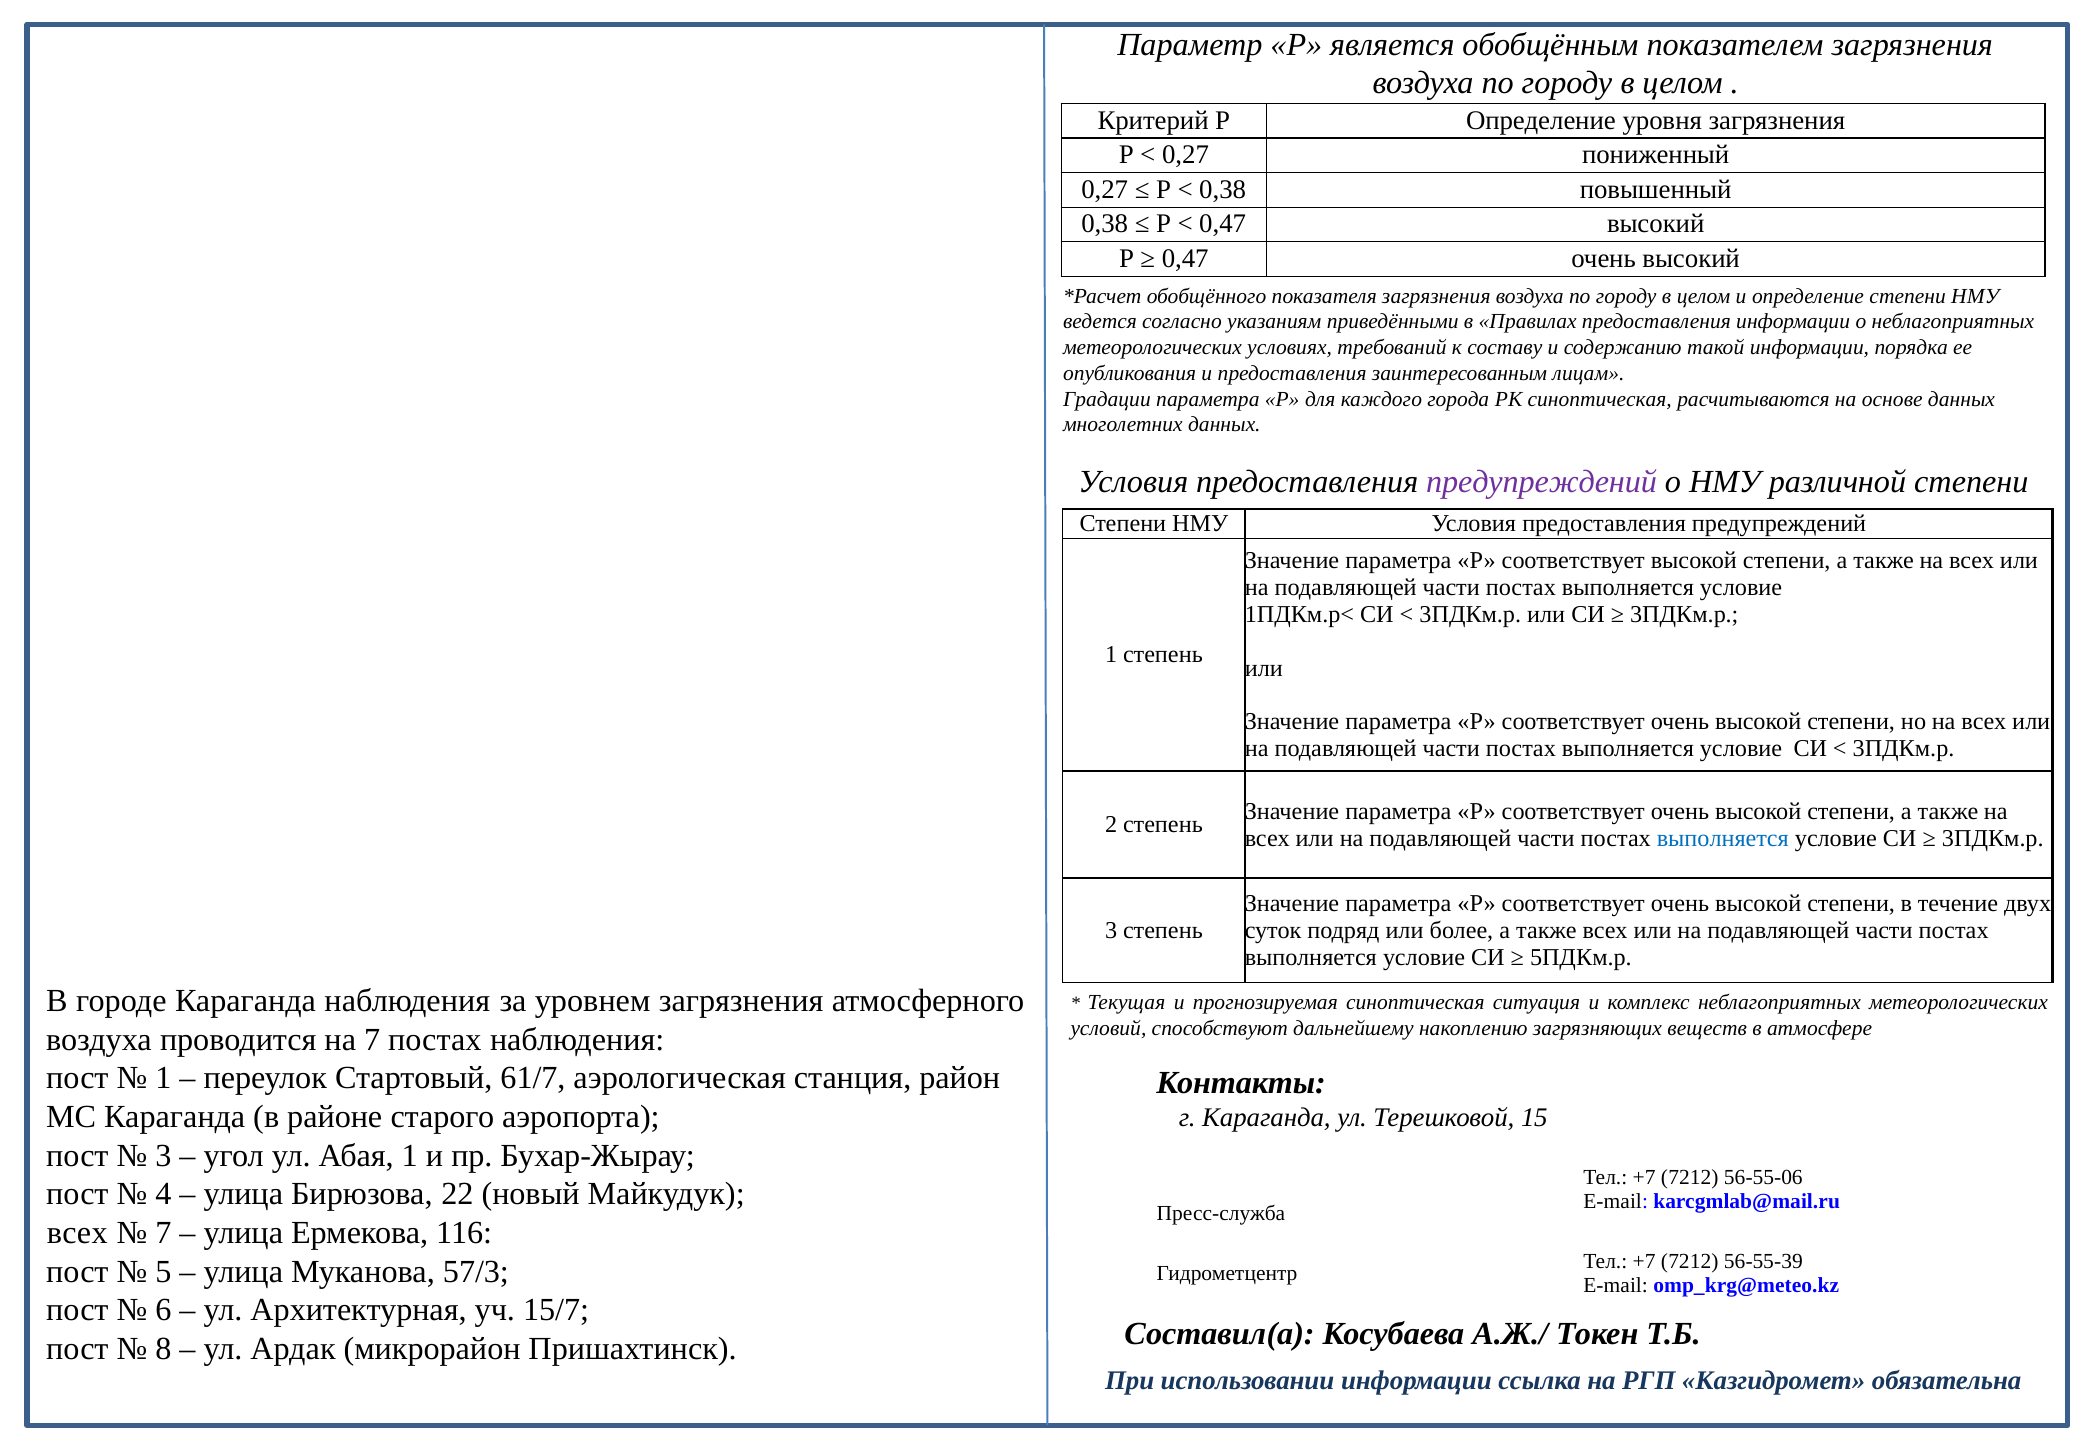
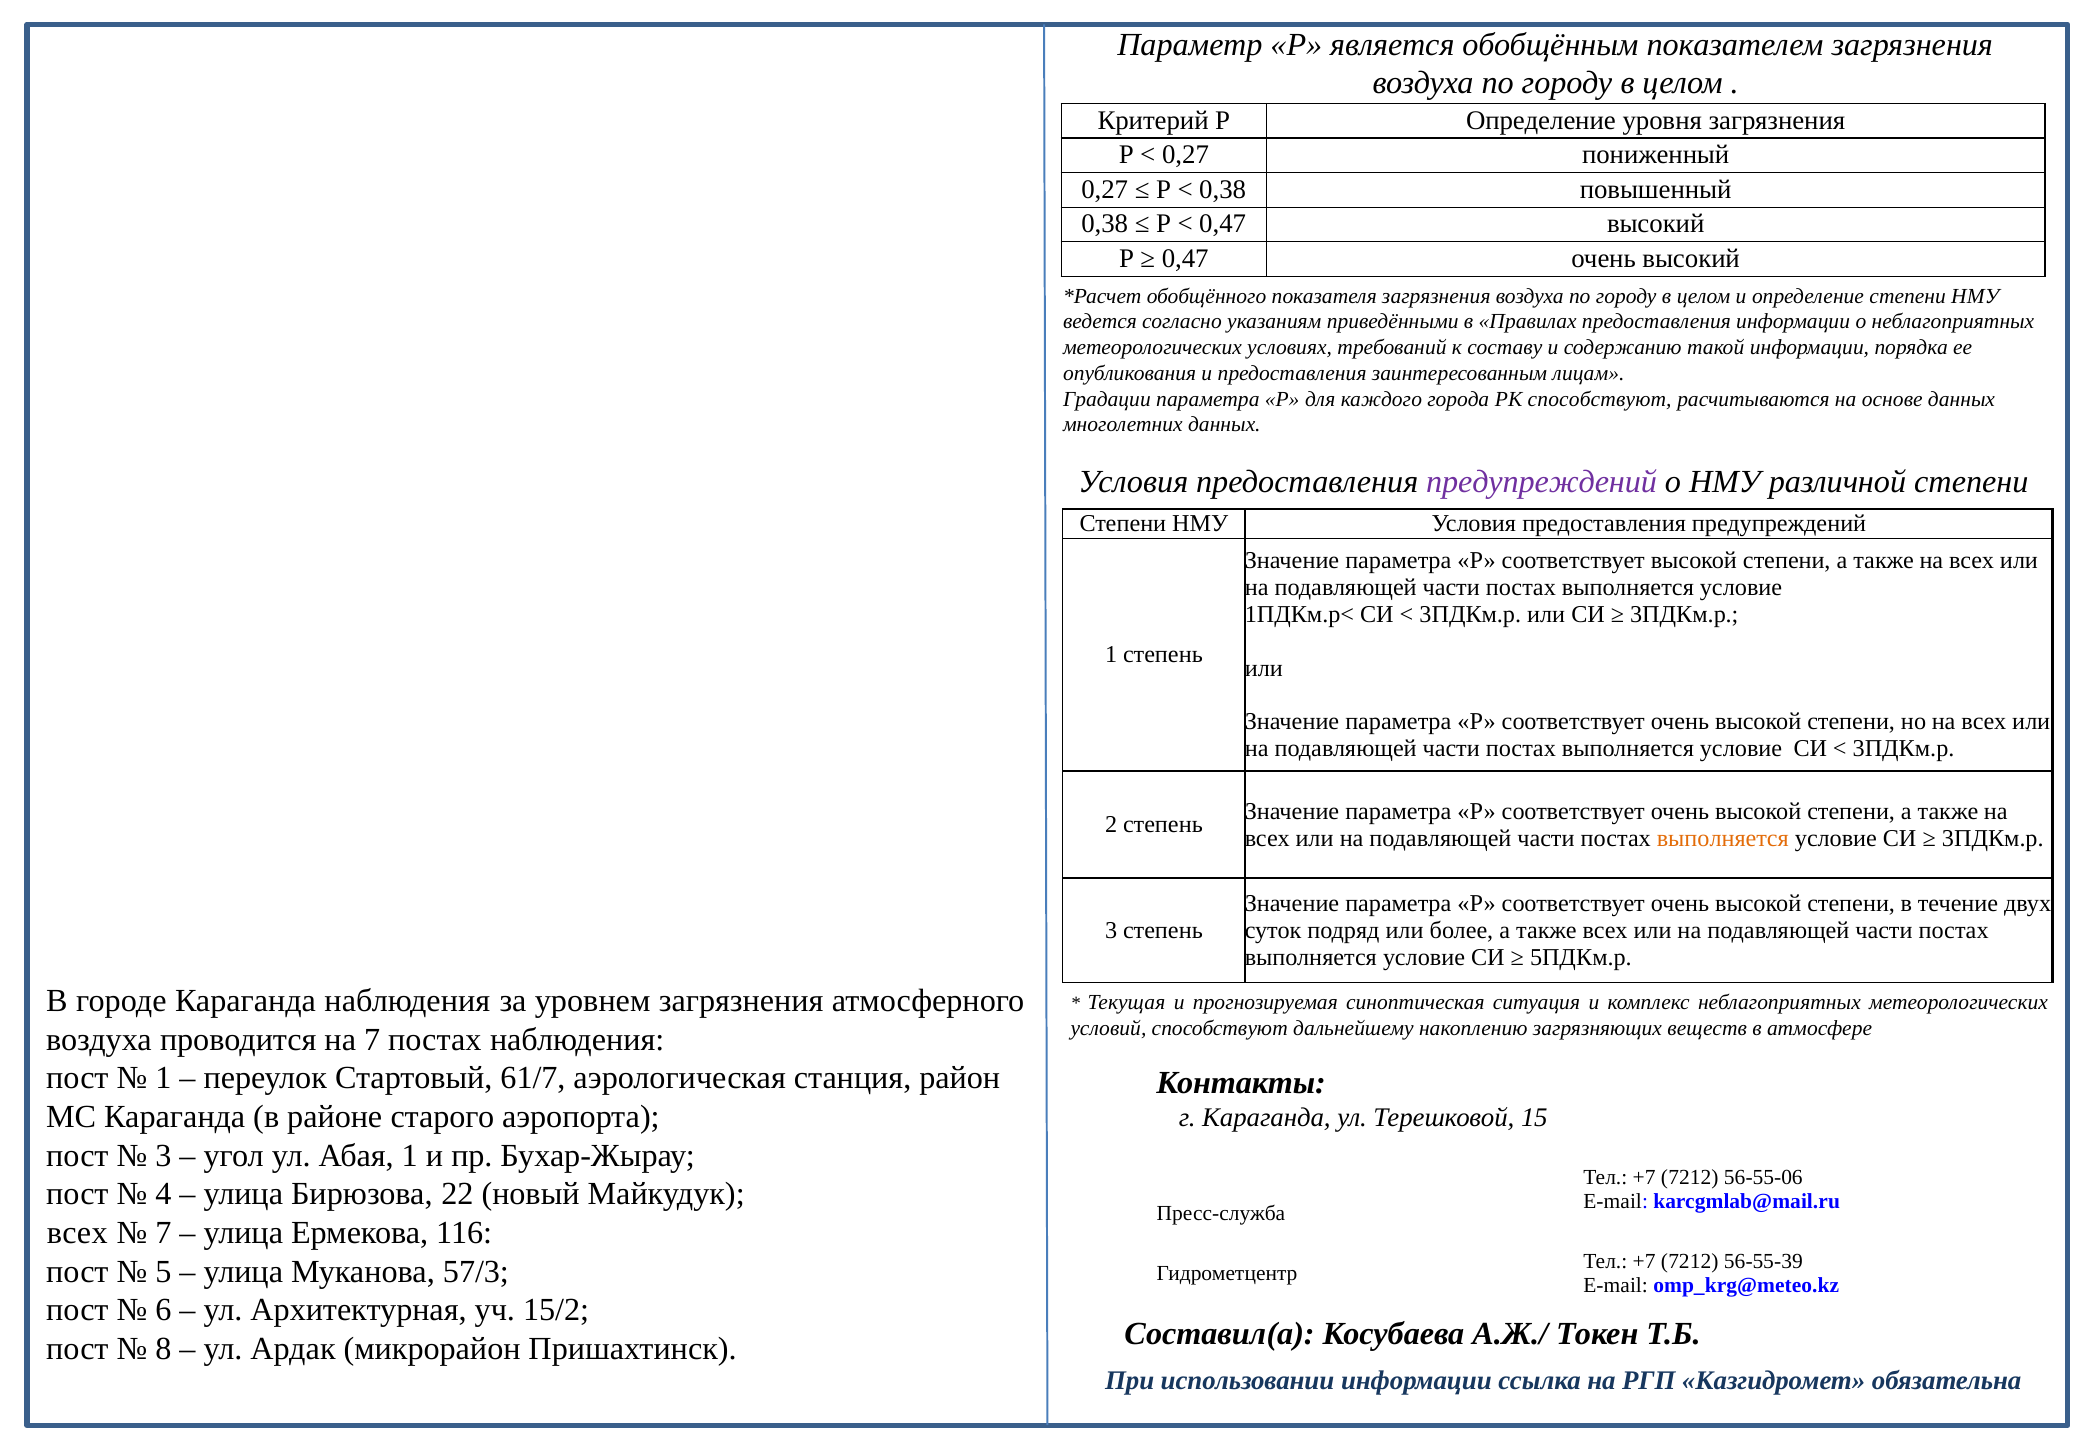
РК синоптическая: синоптическая -> способствуют (1600, 399)
выполняется colour: blue -> orange (1723, 838)
15/7: 15/7 -> 15/2 (556, 1311)
